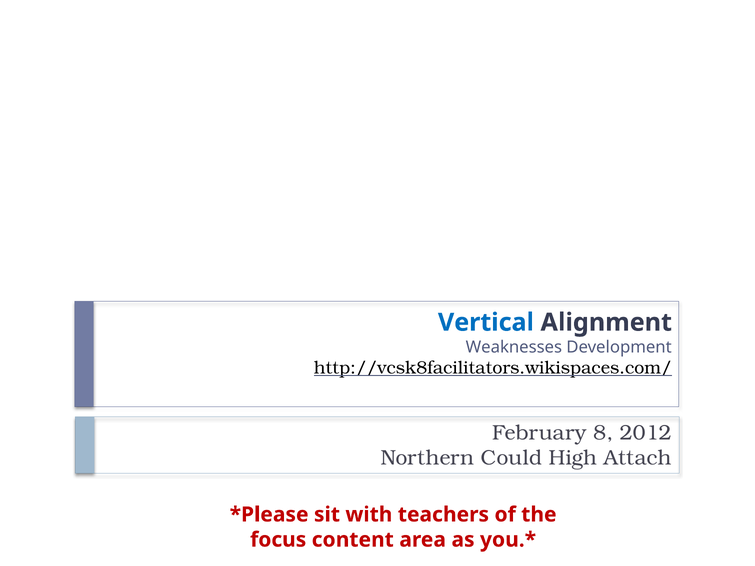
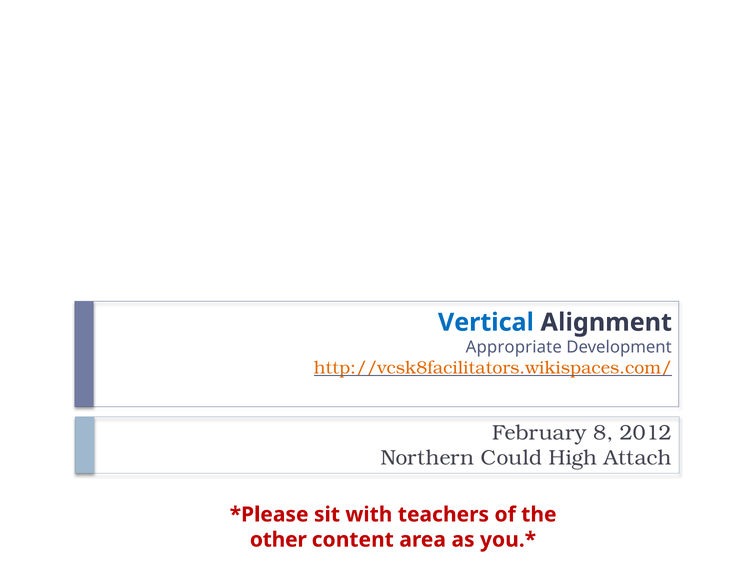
Weaknesses: Weaknesses -> Appropriate (514, 347)
http://vcsk8facilitators.wikispaces.com/ colour: black -> orange (493, 368)
focus: focus -> other (278, 540)
